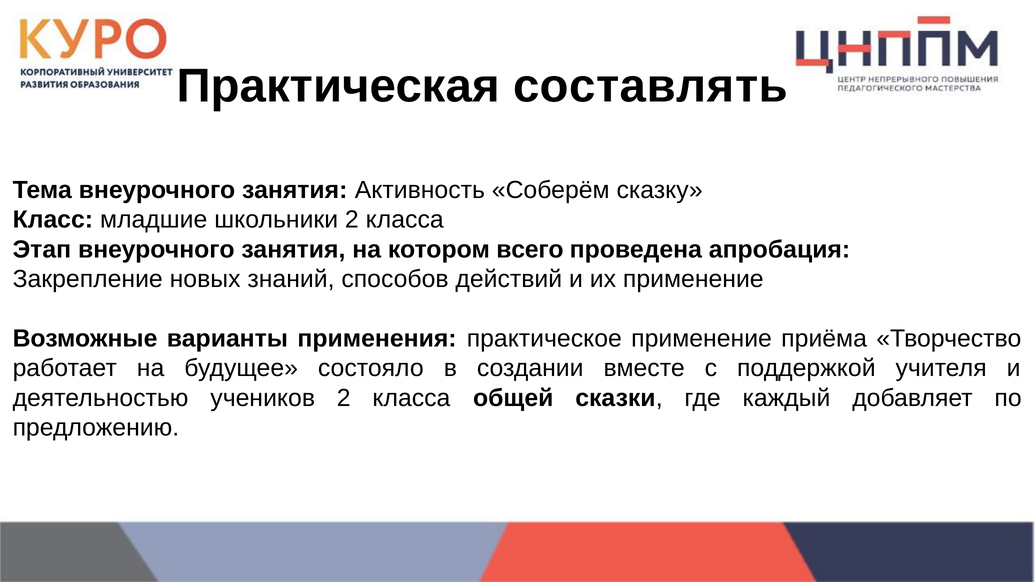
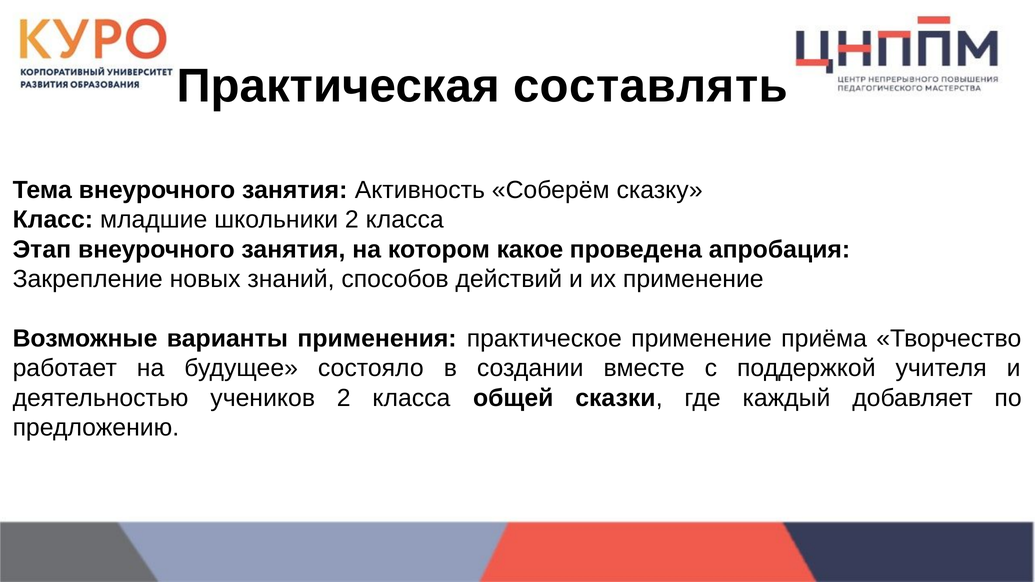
всего: всего -> какое (530, 249)
